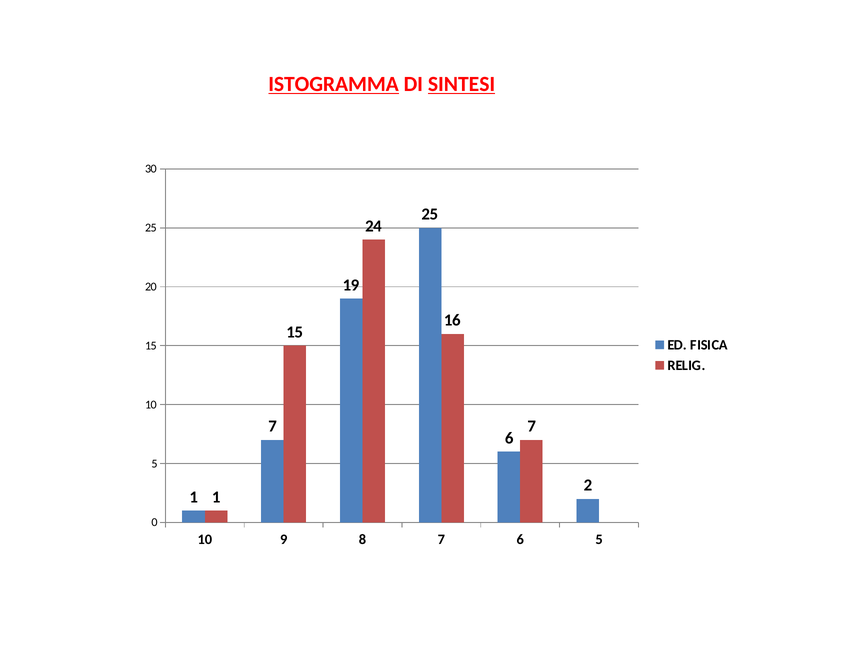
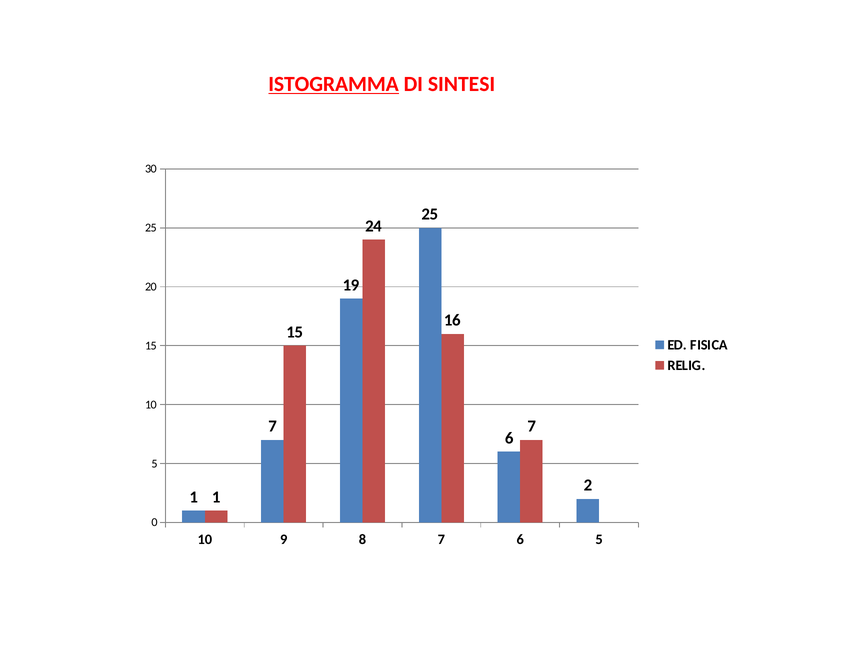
SINTESI underline: present -> none (462, 84)
